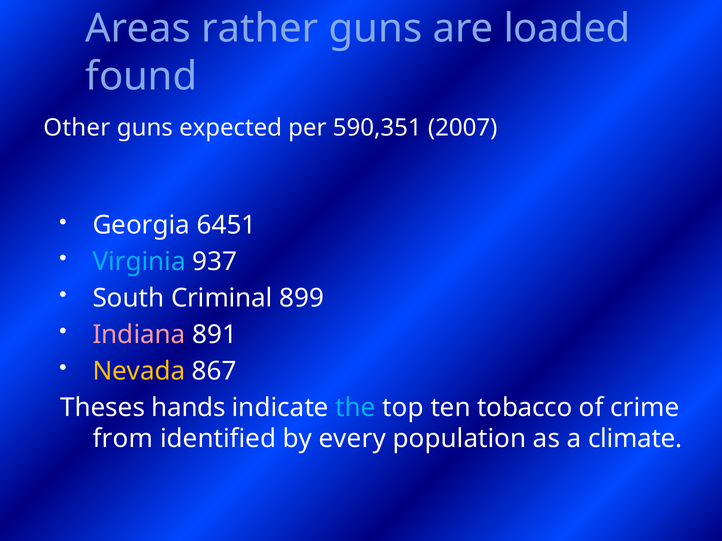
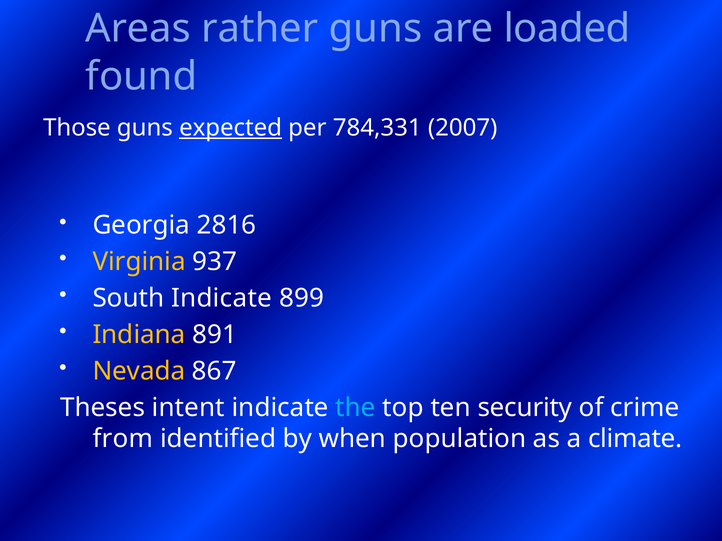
Other: Other -> Those (77, 128)
expected underline: none -> present (231, 128)
590,351: 590,351 -> 784,331 (377, 128)
6451: 6451 -> 2816 (227, 226)
Virginia colour: light blue -> yellow (139, 262)
South Criminal: Criminal -> Indicate (222, 299)
Indiana colour: pink -> yellow (139, 335)
hands: hands -> intent (188, 408)
tobacco: tobacco -> security (525, 408)
every: every -> when (352, 439)
